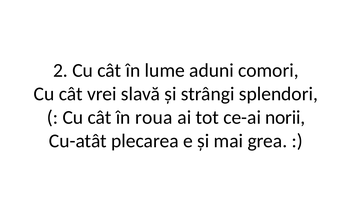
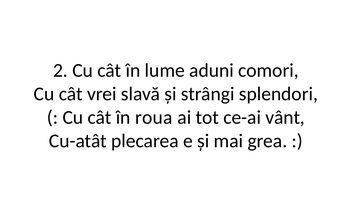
norii: norii -> vânt (285, 117)
